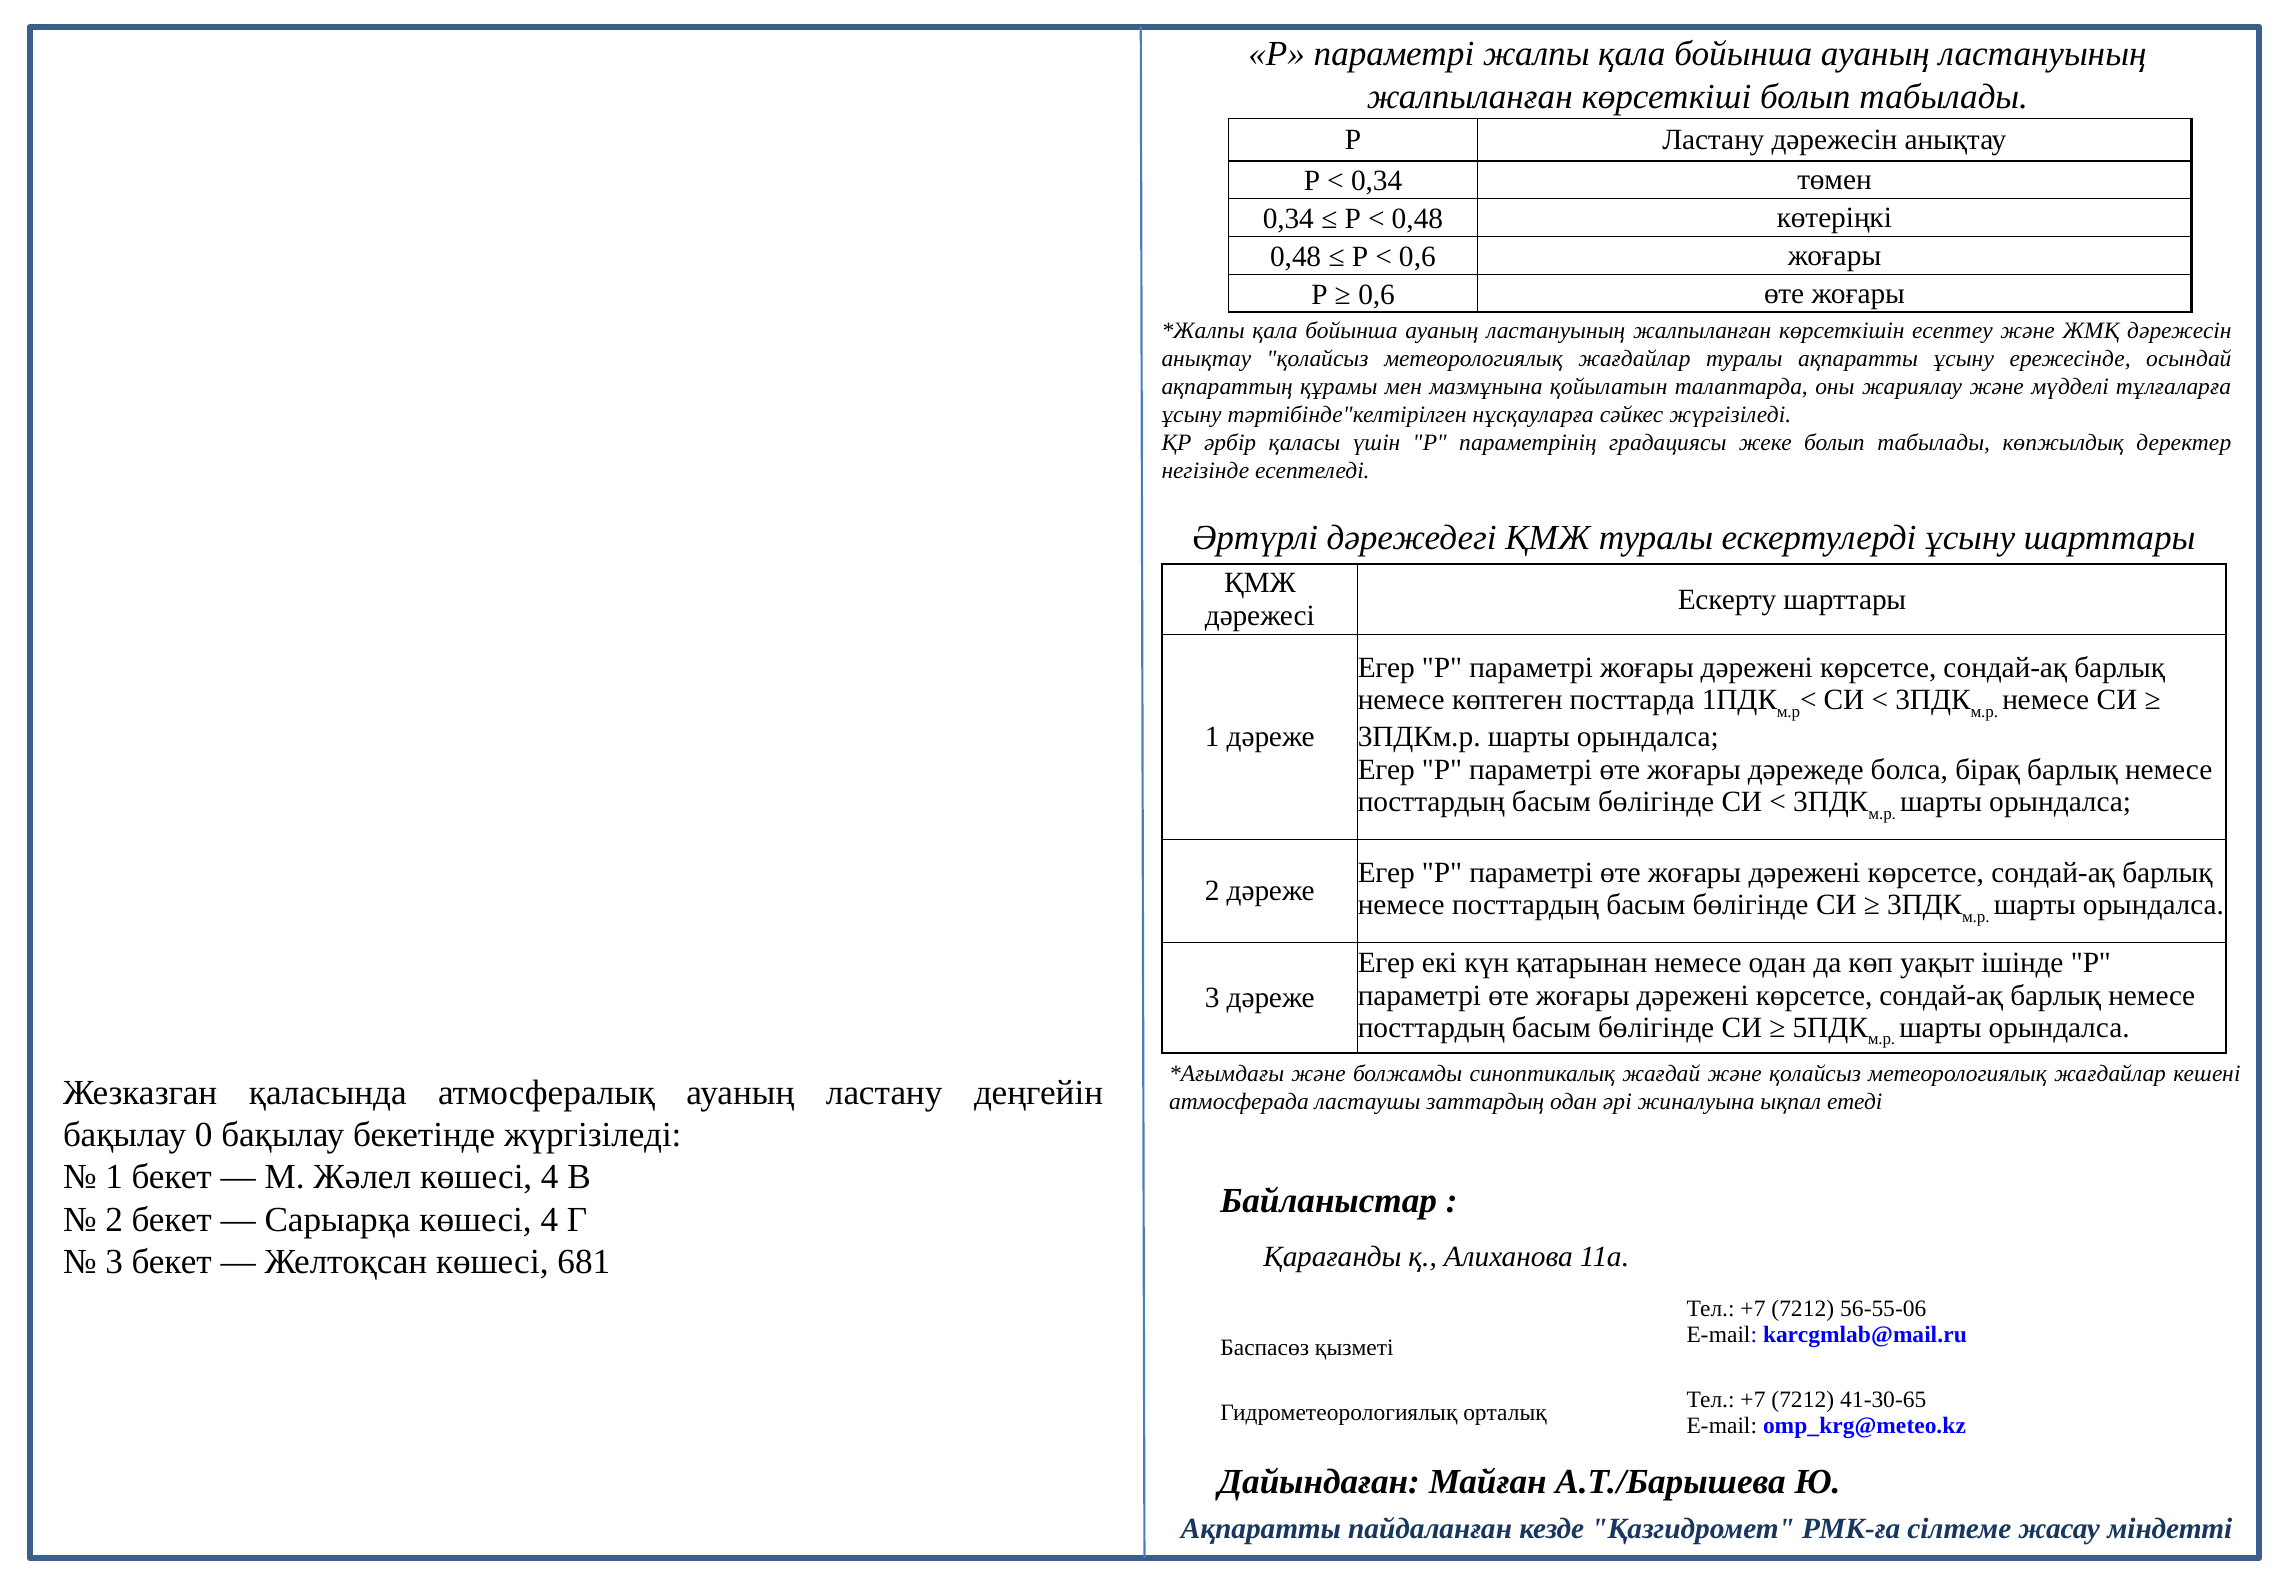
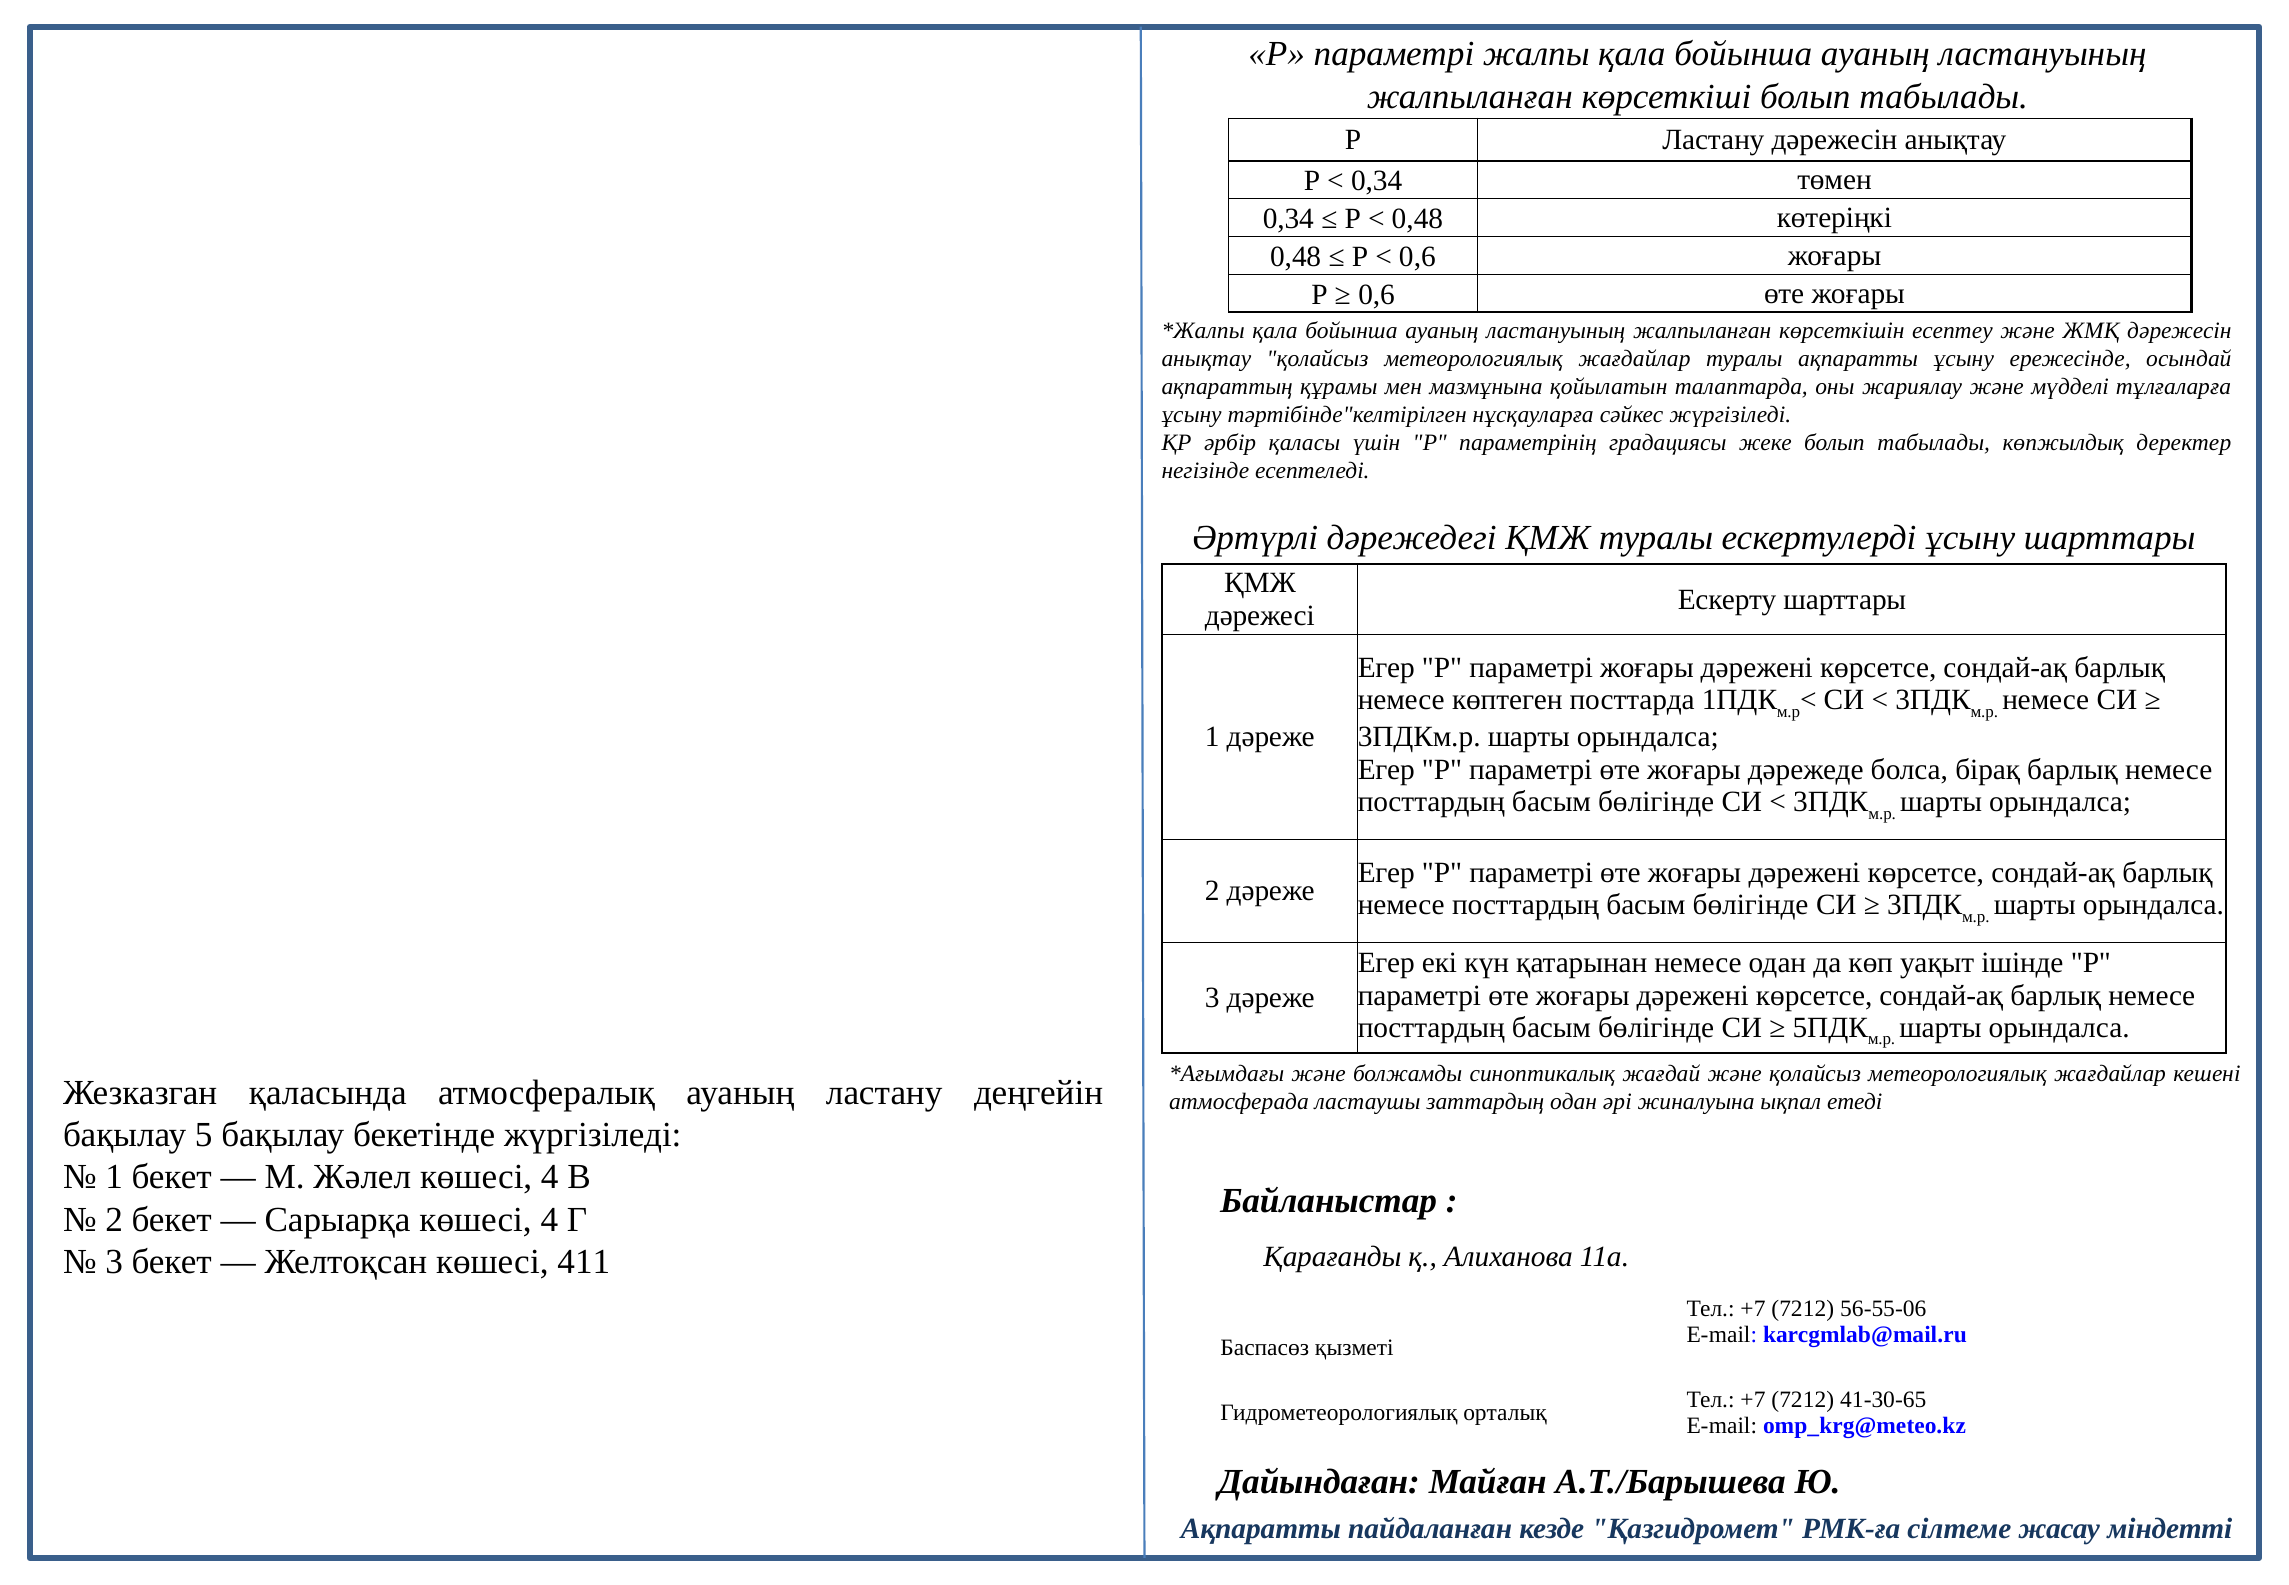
0: 0 -> 5 (204, 1135)
681: 681 -> 411 (584, 1261)
